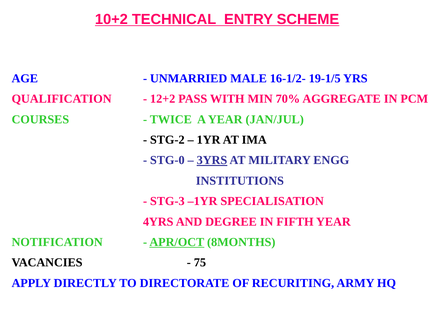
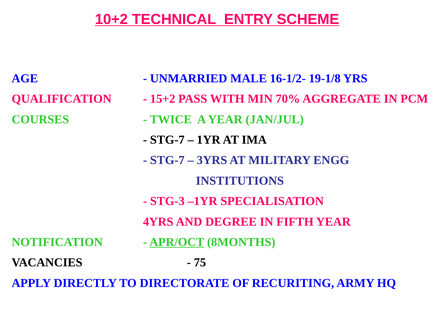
19-1/5: 19-1/5 -> 19-1/8 (325, 78)
12+2: 12+2 -> 15+2 (163, 99)
STG-2: STG-2 -> STG-7 (167, 140)
STG-0: STG-0 -> STG-7 (167, 160)
3YRS underline: present -> none (212, 160)
